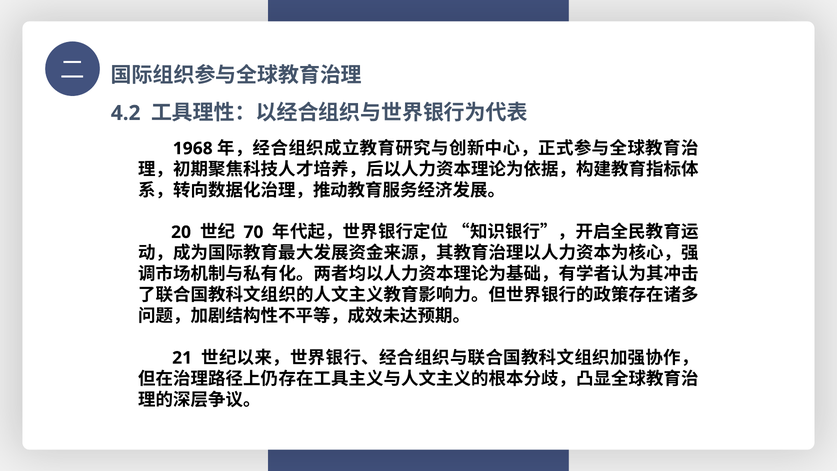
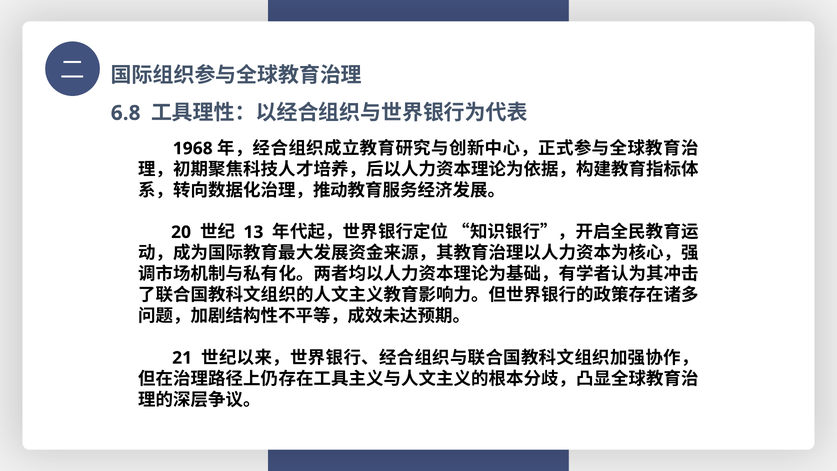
4.2: 4.2 -> 6.8 (126, 113)
70: 70 -> 13 (253, 232)
